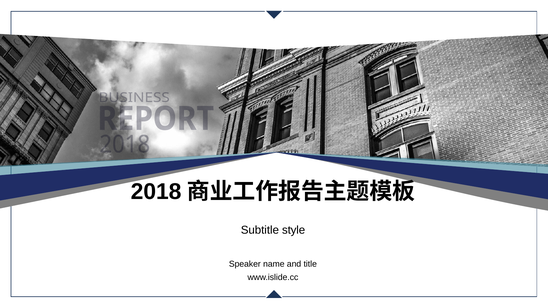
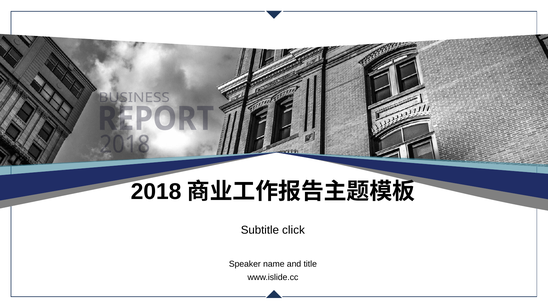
style: style -> click (293, 230)
